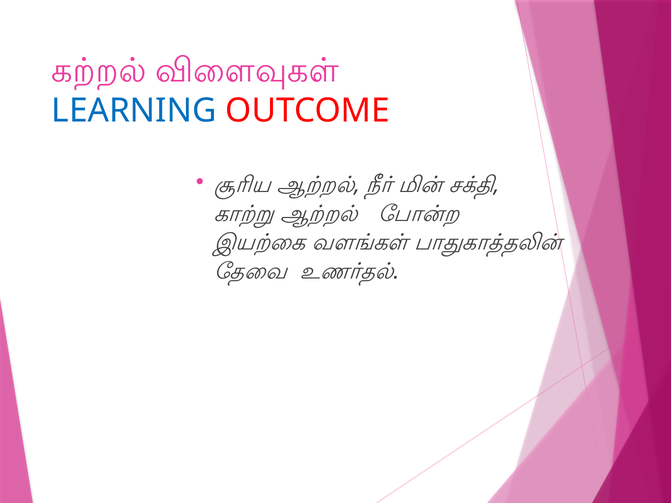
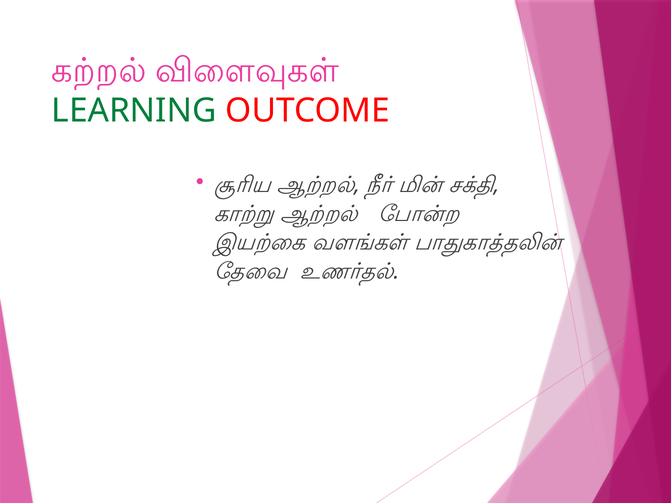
LEARNING colour: blue -> green (134, 111)
